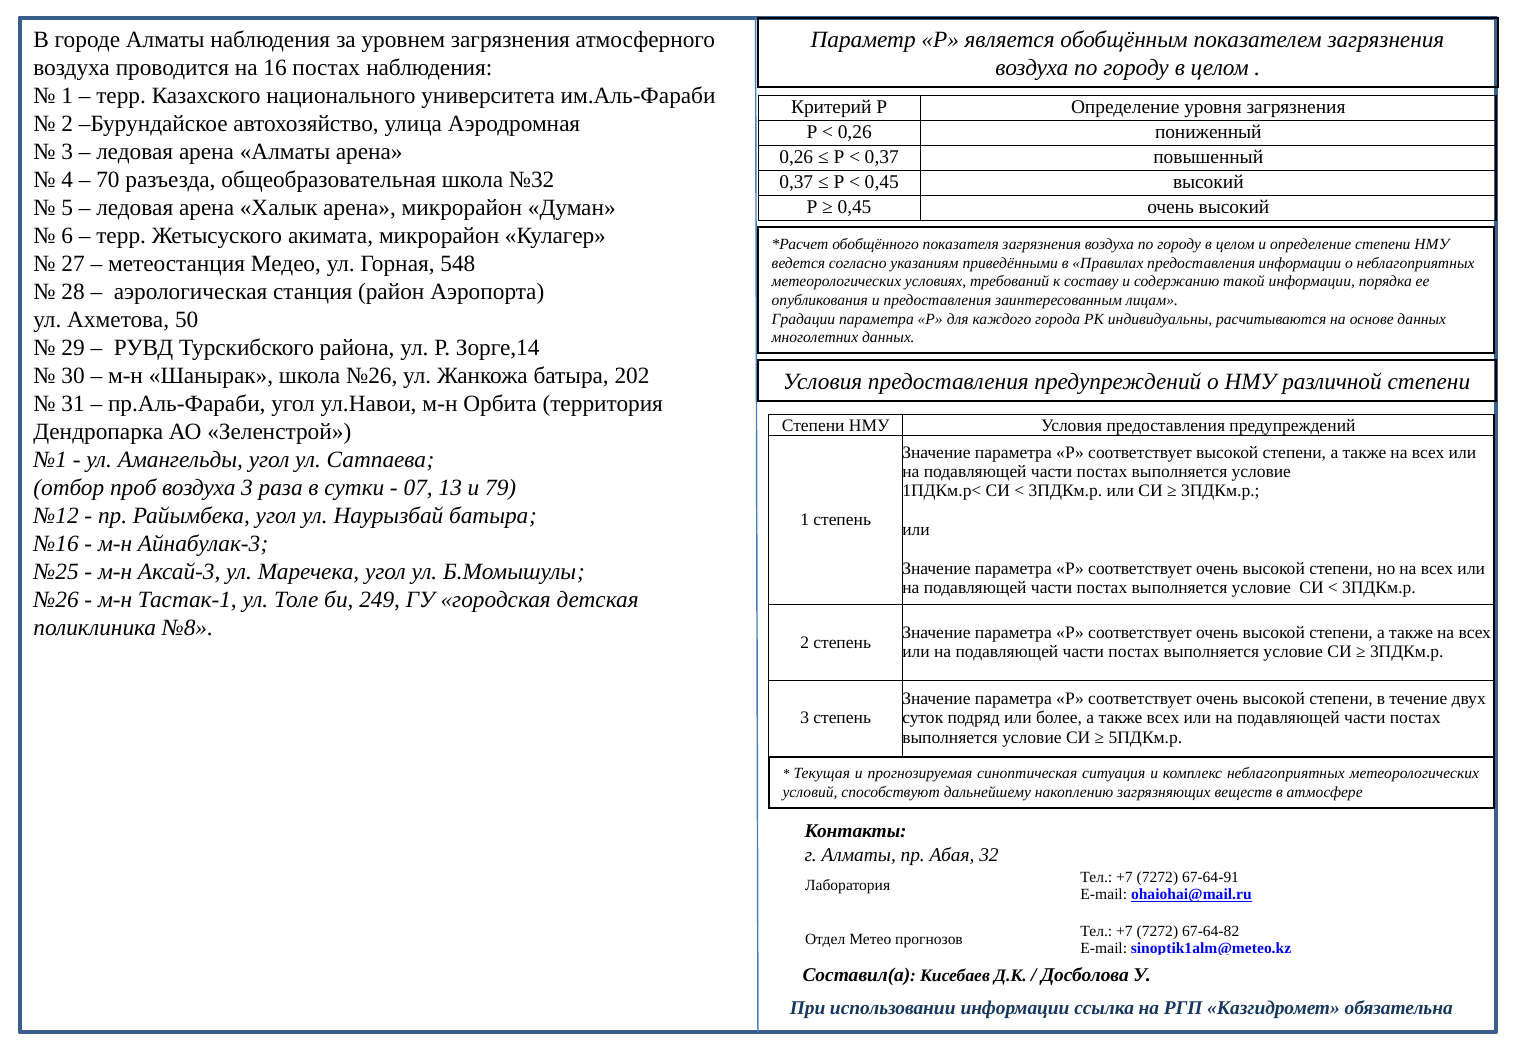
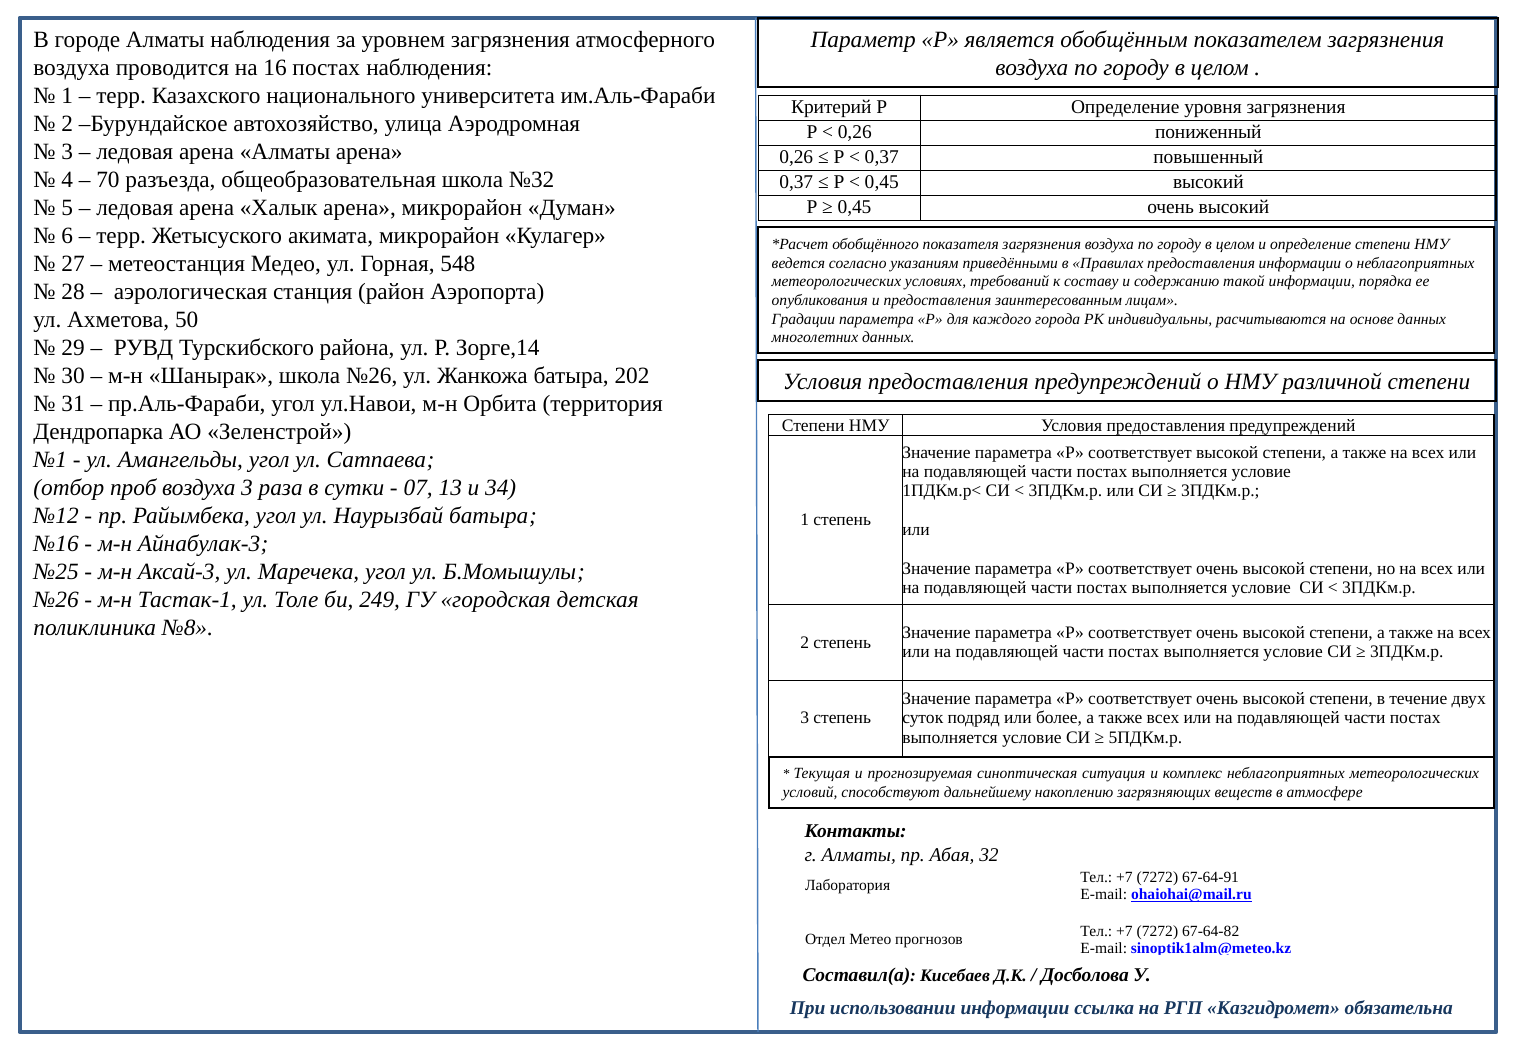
79: 79 -> 34 (501, 488)
